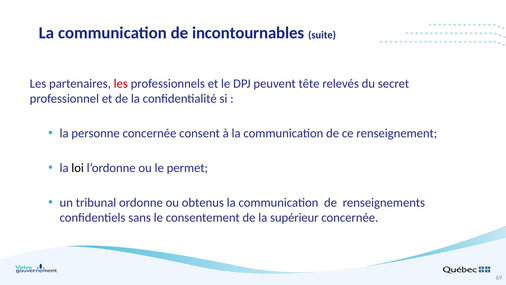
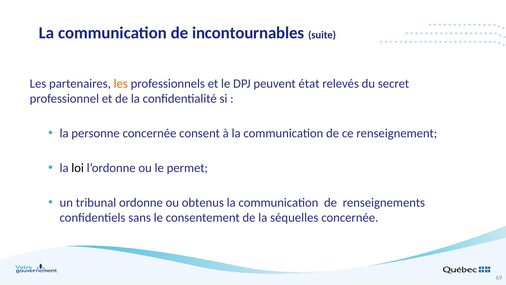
les colour: red -> orange (121, 83)
tête: tête -> état (309, 83)
supérieur: supérieur -> séquelles (294, 218)
